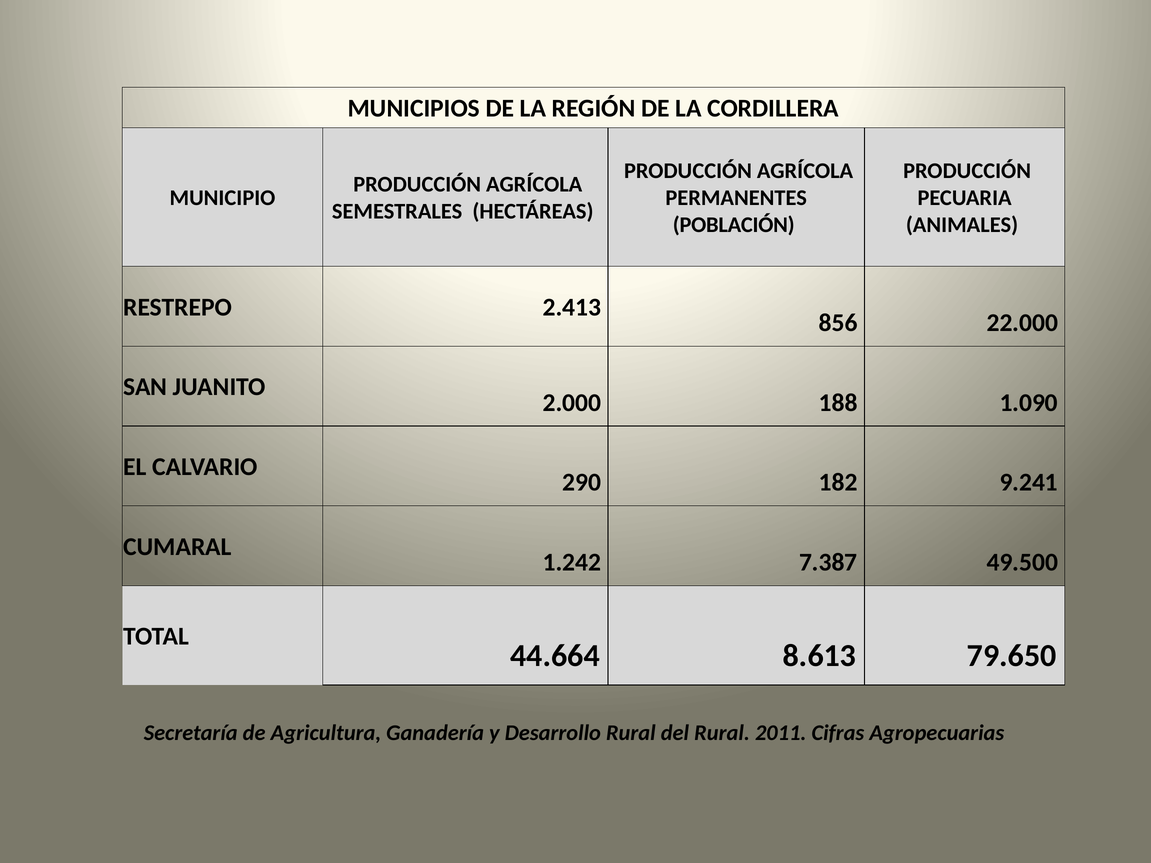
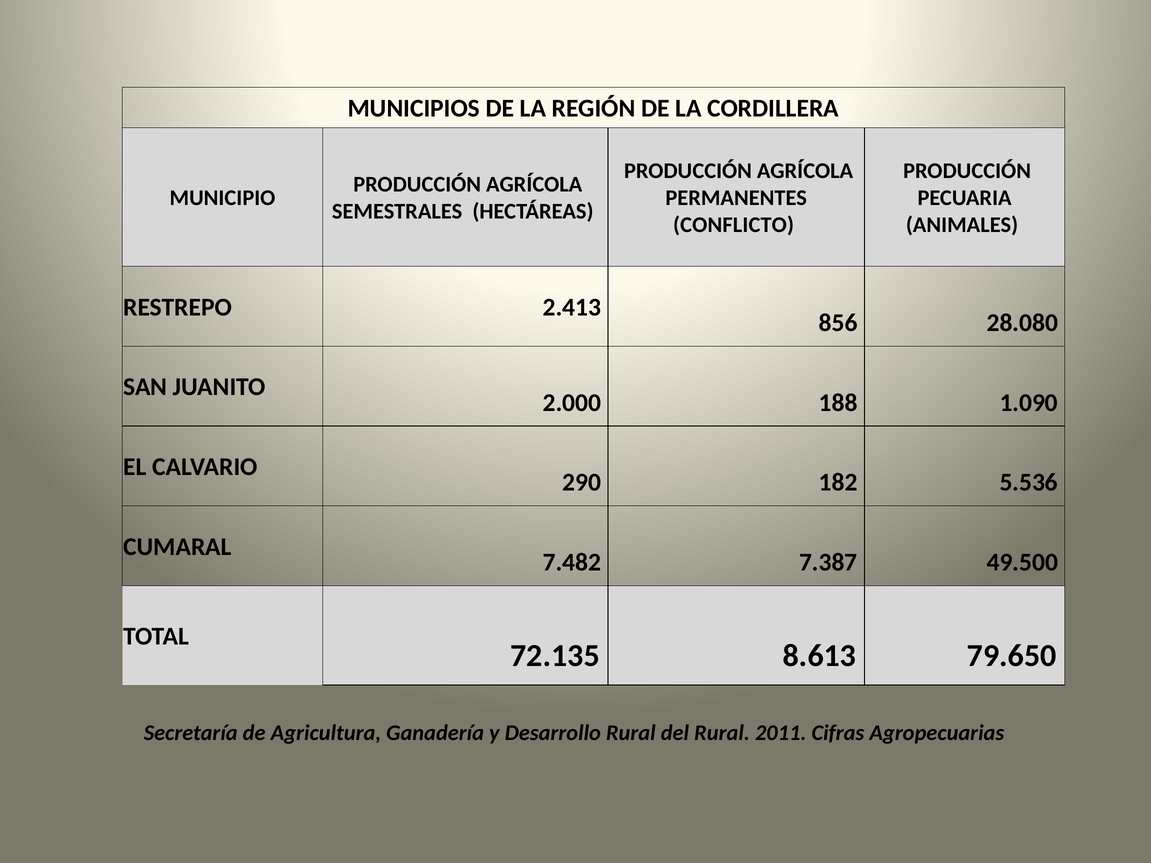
POBLACIÓN: POBLACIÓN -> CONFLICTO (734, 225)
22.000: 22.000 -> 28.080 (1022, 323)
9.241: 9.241 -> 5.536 (1029, 483)
1.242: 1.242 -> 7.482 (572, 562)
44.664: 44.664 -> 72.135 (555, 656)
